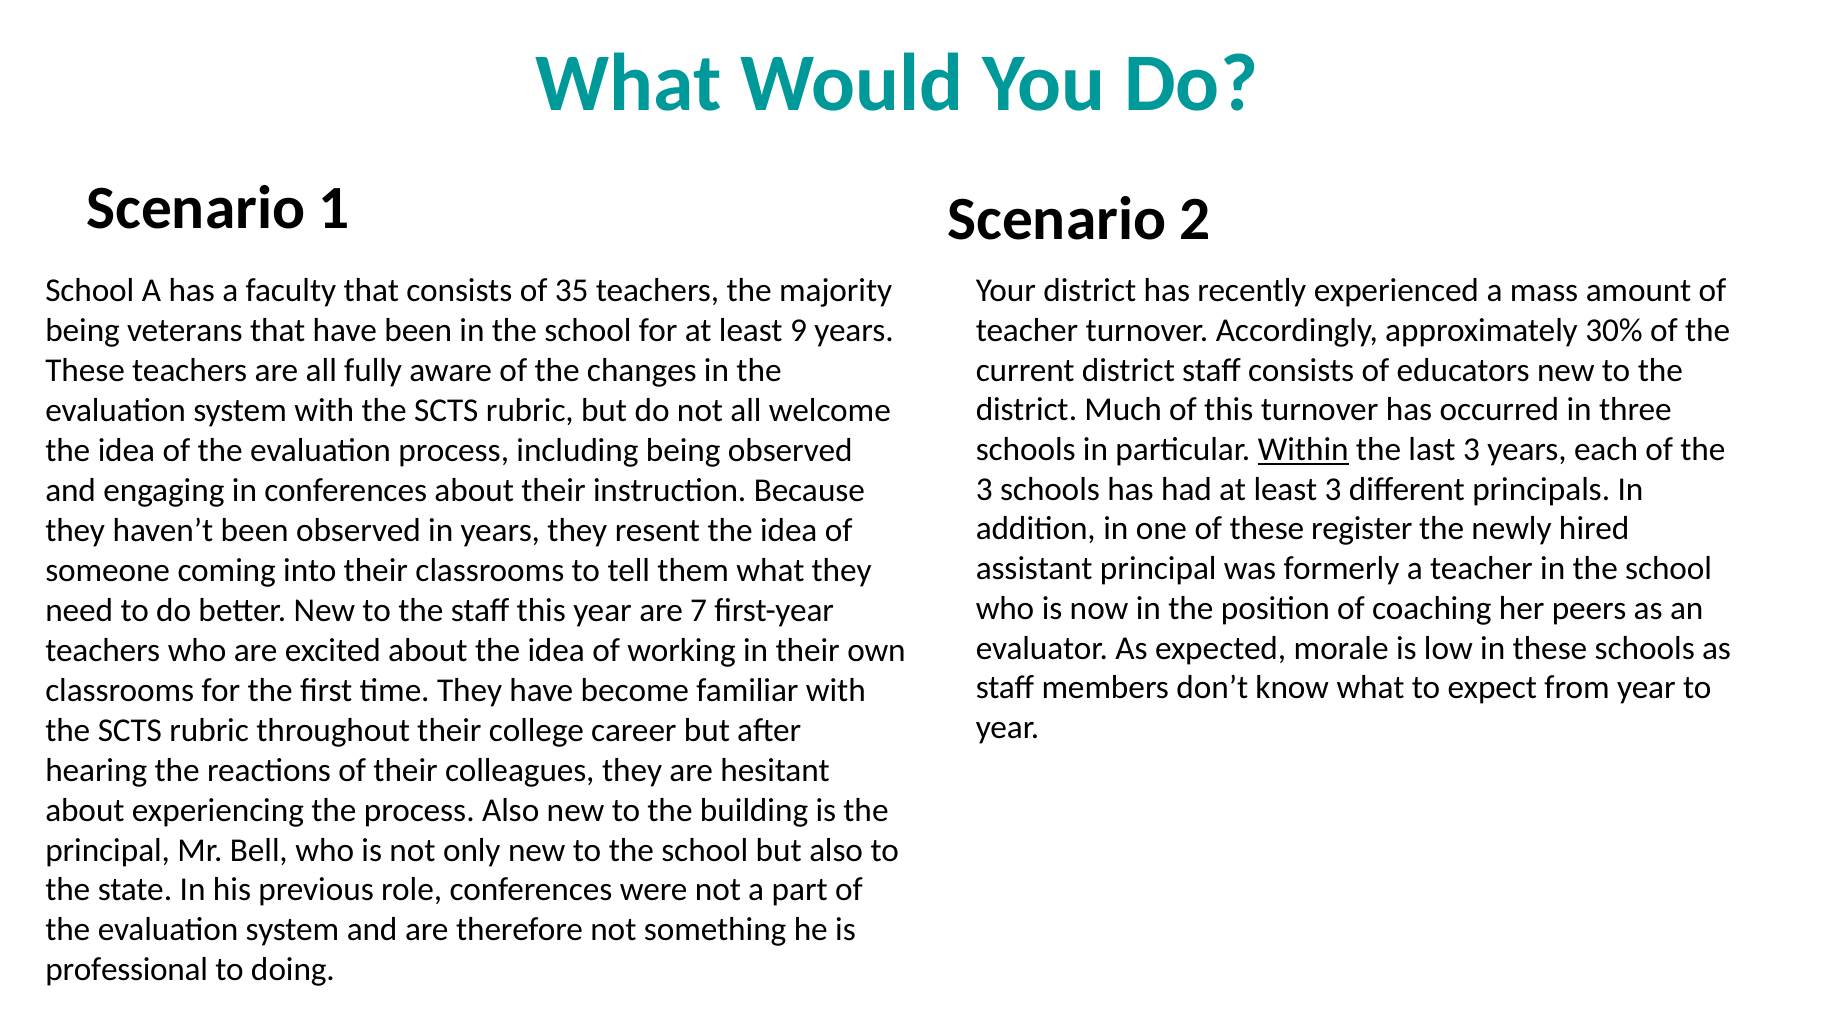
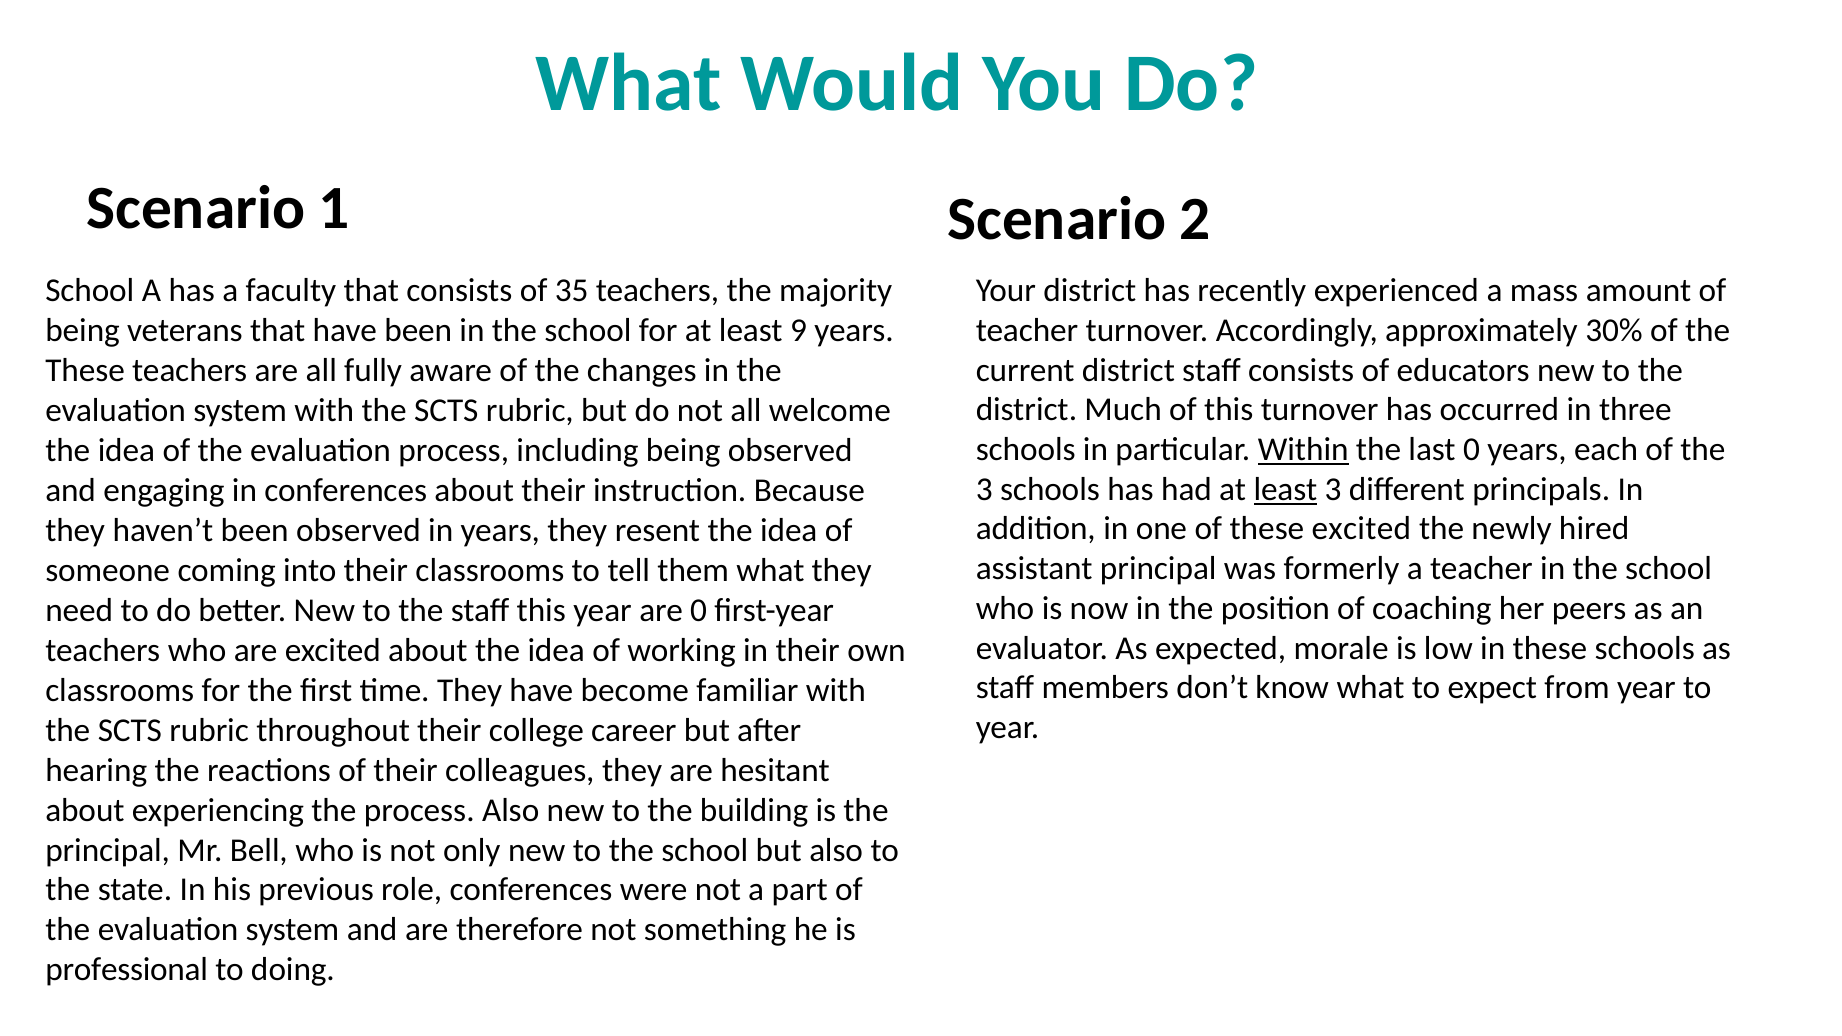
last 3: 3 -> 0 (1472, 450)
least underline: none -> present (1285, 489)
these register: register -> excited (1361, 529)
are 7: 7 -> 0 (699, 610)
